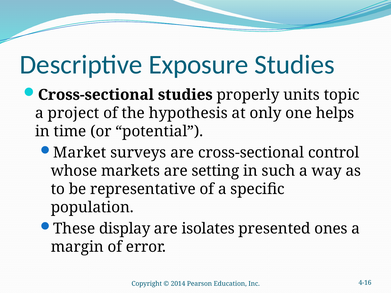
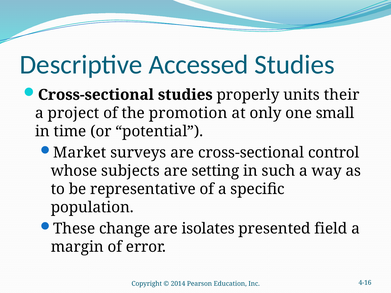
Exposure: Exposure -> Accessed (198, 65)
topic: topic -> their (342, 95)
hypothesis: hypothesis -> promotion (188, 113)
helps: helps -> small (335, 113)
markets: markets -> subjects (130, 171)
display: display -> change (125, 229)
ones: ones -> field (331, 229)
